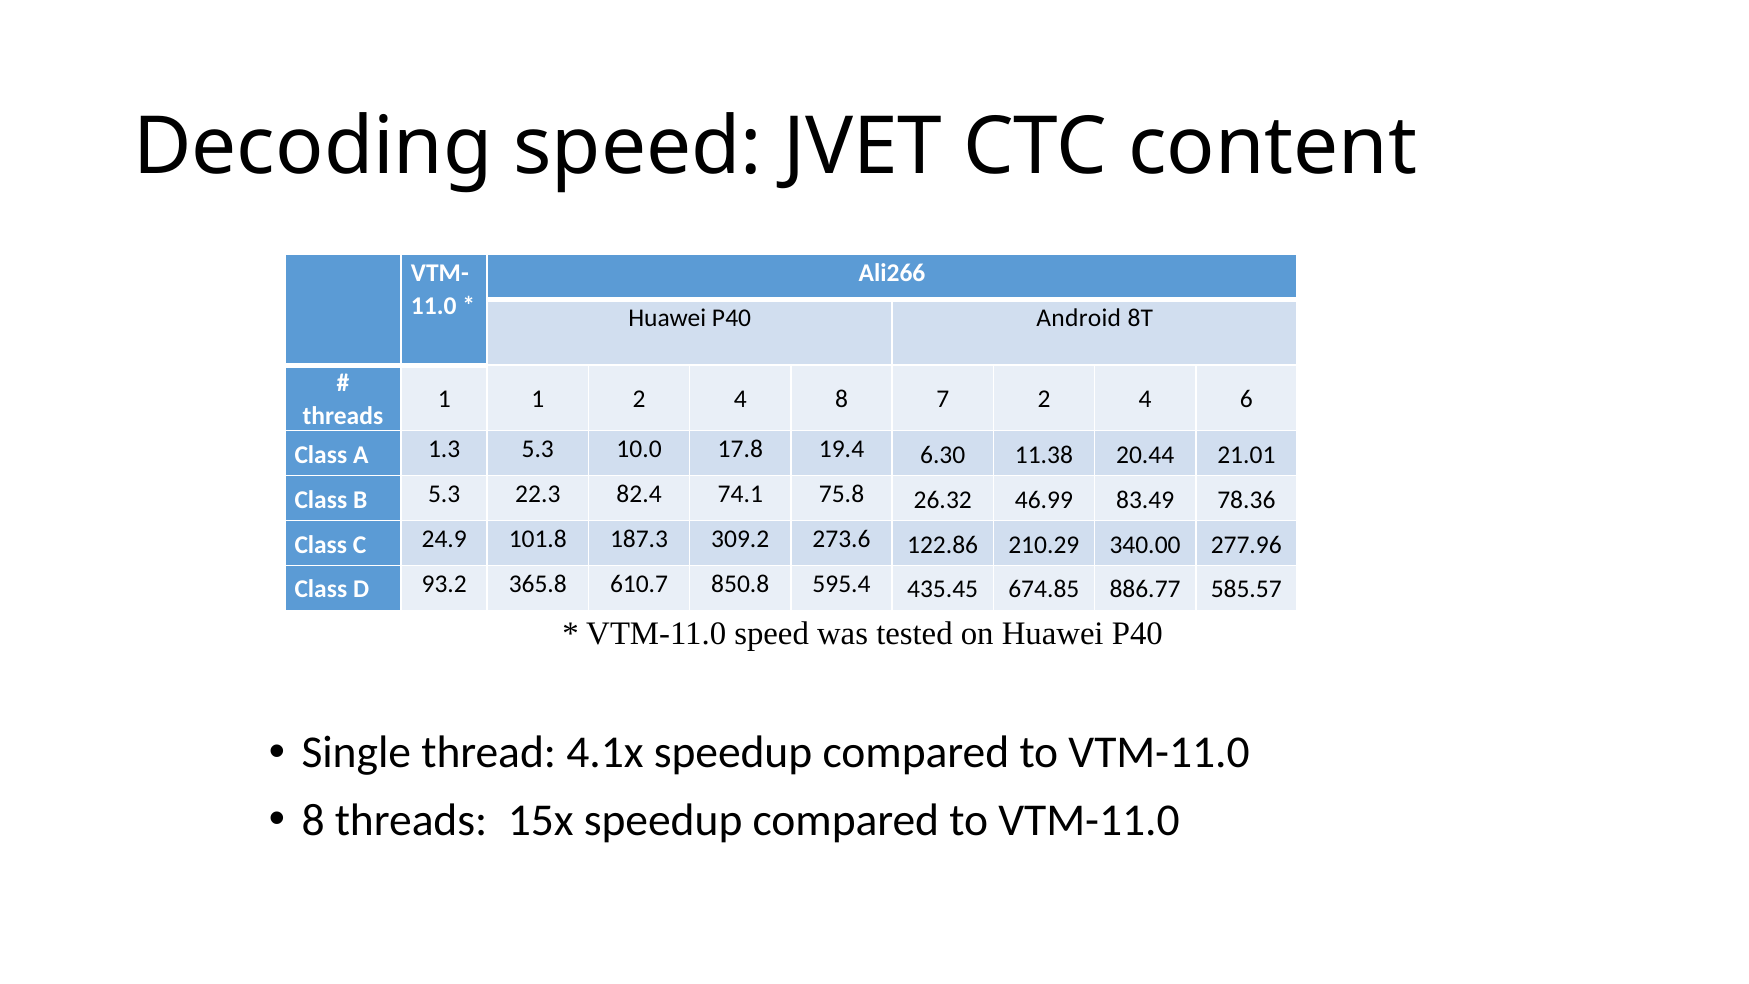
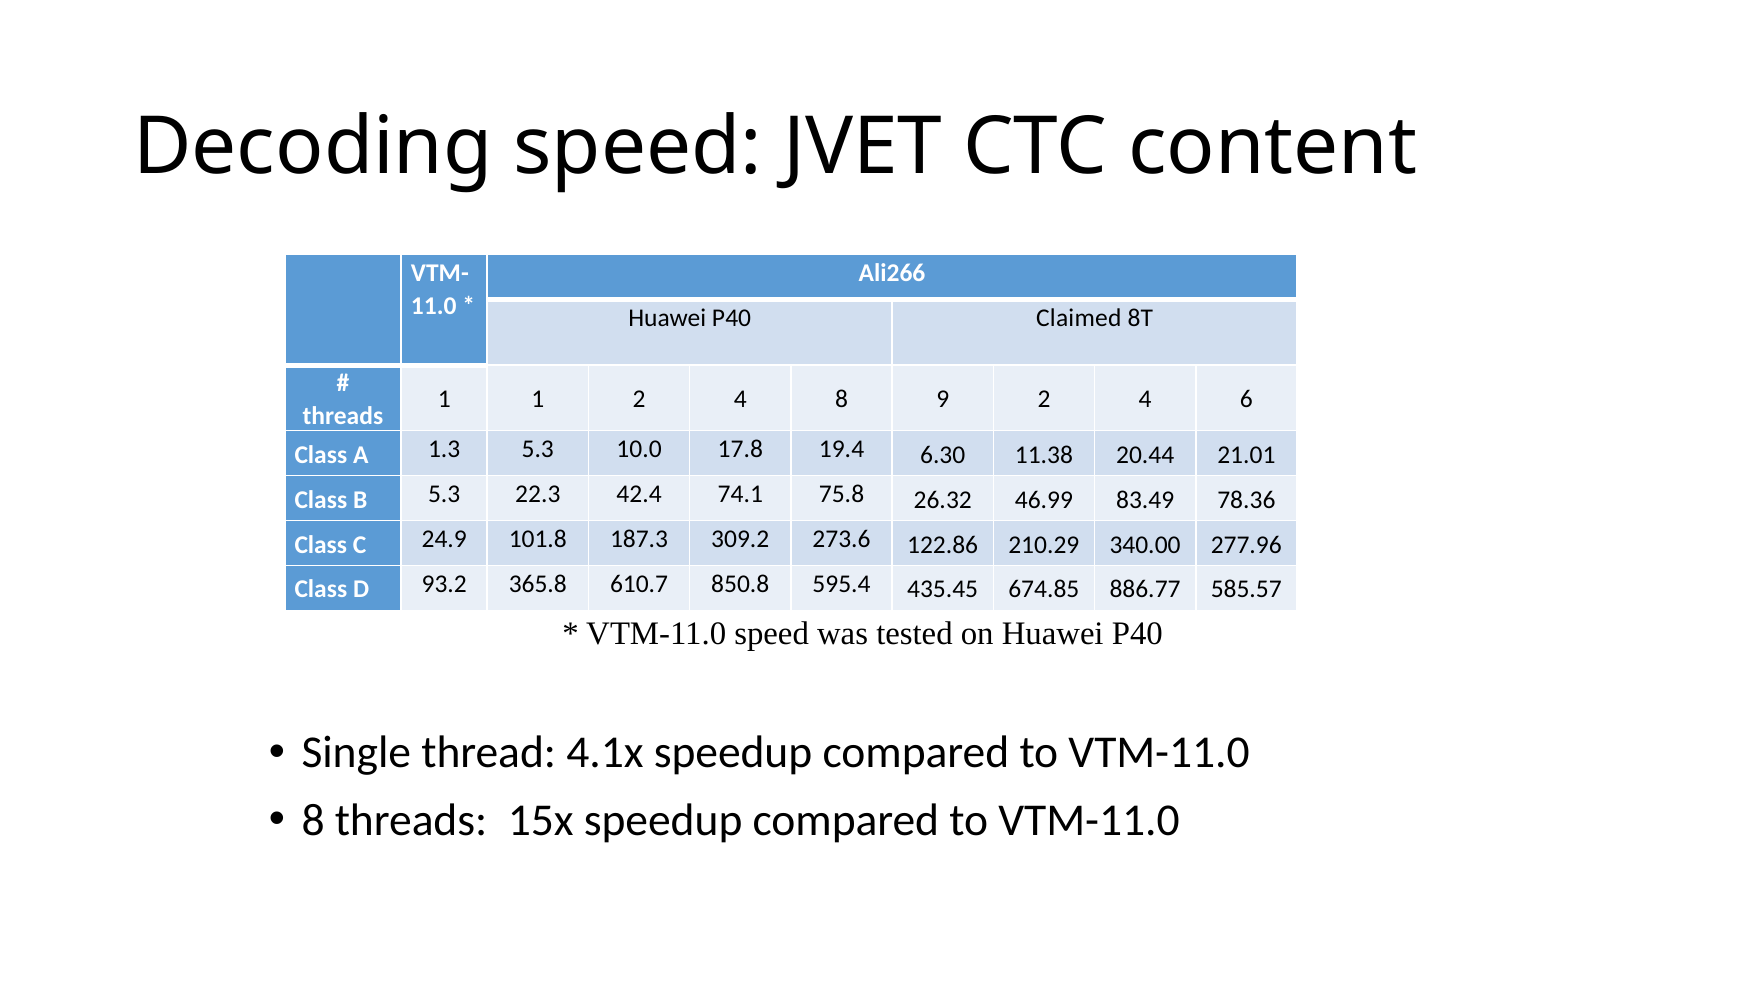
Android: Android -> Claimed (1079, 318)
7: 7 -> 9 (943, 399)
82.4: 82.4 -> 42.4 (639, 494)
